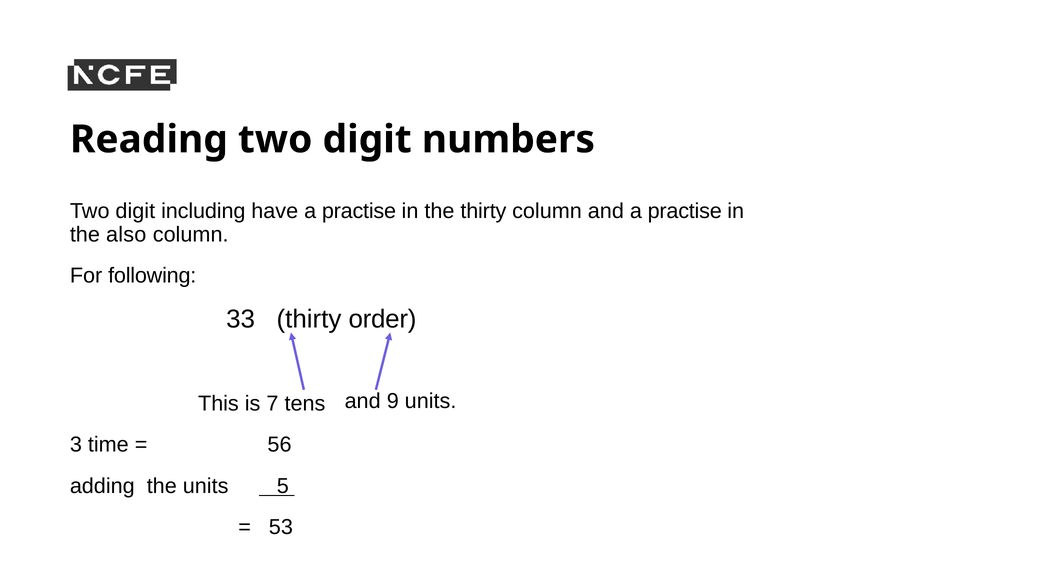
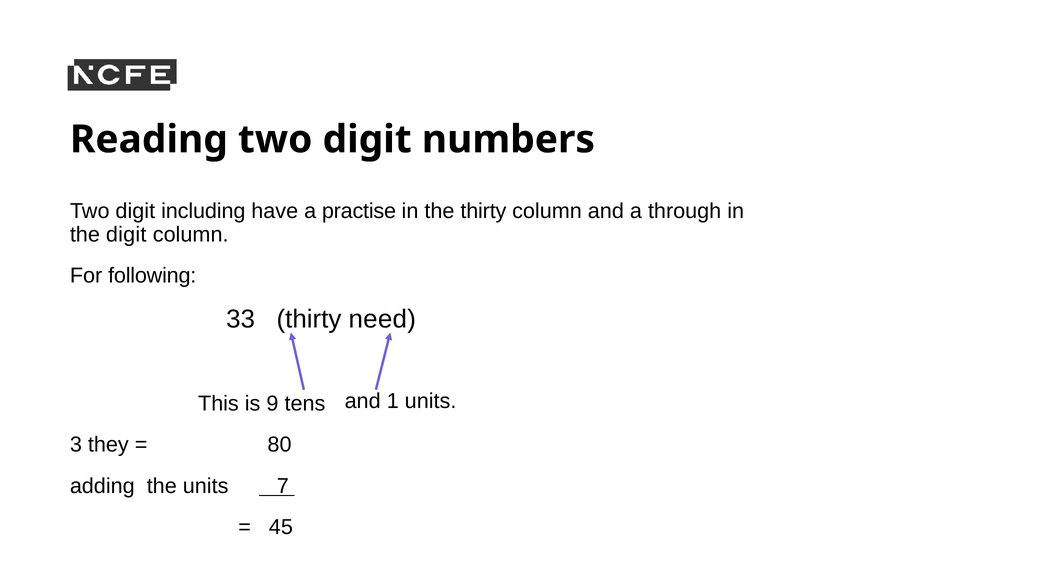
and a practise: practise -> through (685, 211)
the also: also -> digit (126, 235)
order: order -> need (382, 319)
9: 9 -> 1 (393, 401)
7: 7 -> 9 (272, 404)
time: time -> they (108, 445)
56: 56 -> 80 (279, 445)
5: 5 -> 7 (283, 486)
53: 53 -> 45 (281, 527)
